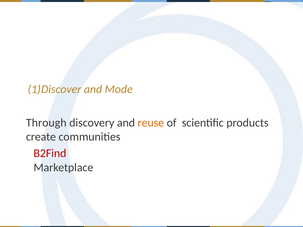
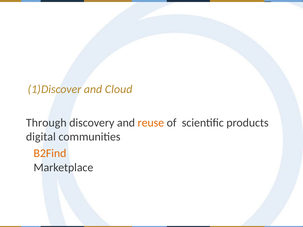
Mode: Mode -> Cloud (119, 89)
create: create -> digital (41, 137)
B2Find colour: red -> orange (50, 153)
